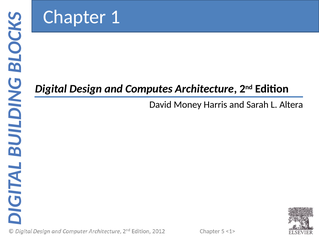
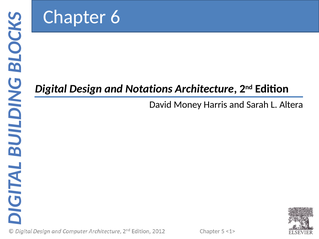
1: 1 -> 6 (115, 17)
Computes: Computes -> Notations (149, 89)
